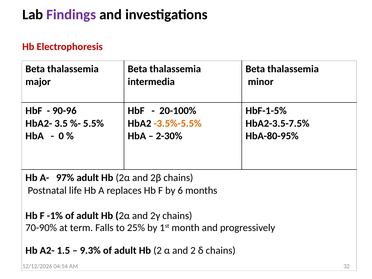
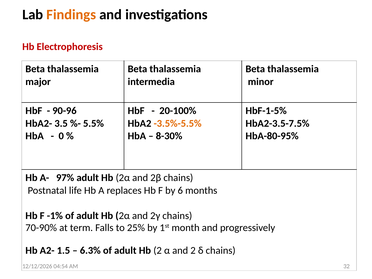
Findings colour: purple -> orange (71, 15)
2-30%: 2-30% -> 8-30% (169, 136)
9.3%: 9.3% -> 6.3% (90, 250)
